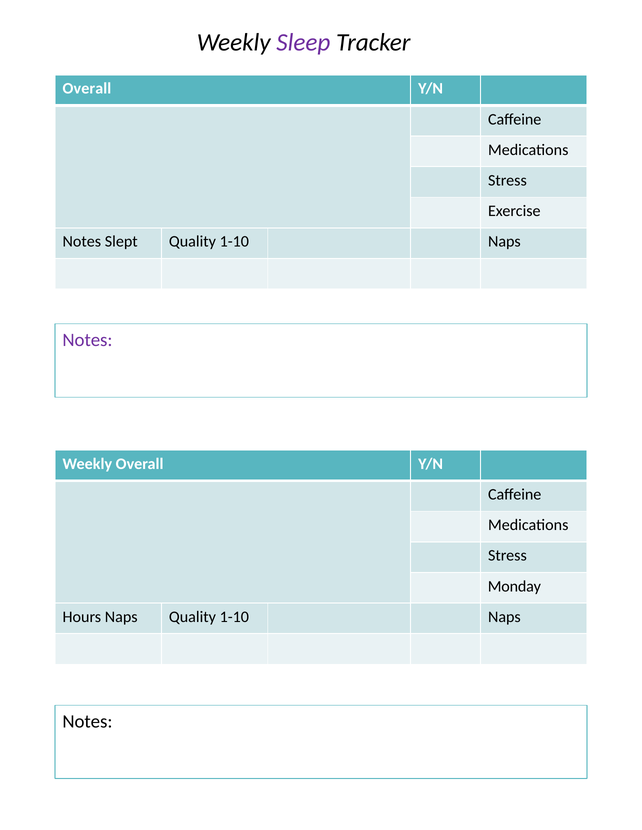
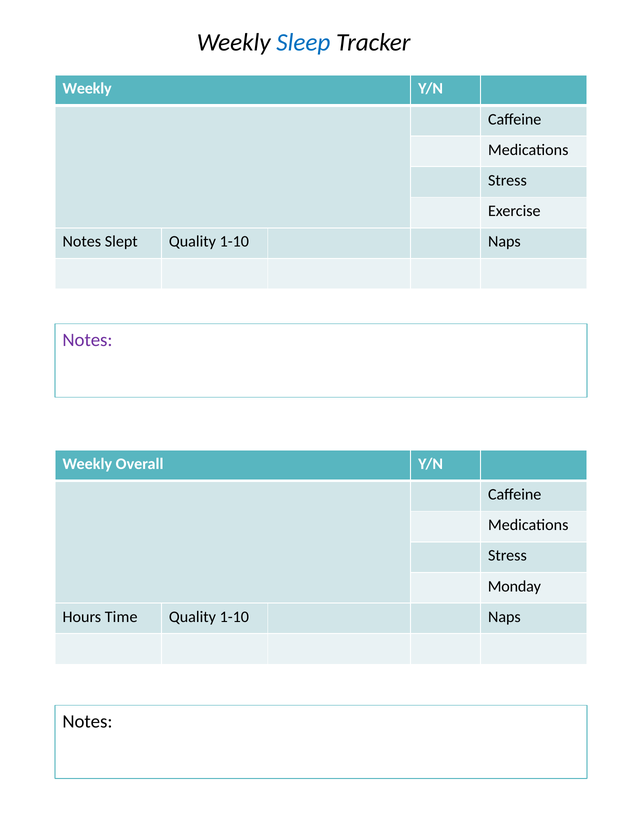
Sleep colour: purple -> blue (303, 43)
Overall: Overall -> Weekly (87, 89)
Hours Naps: Naps -> Time (121, 617)
